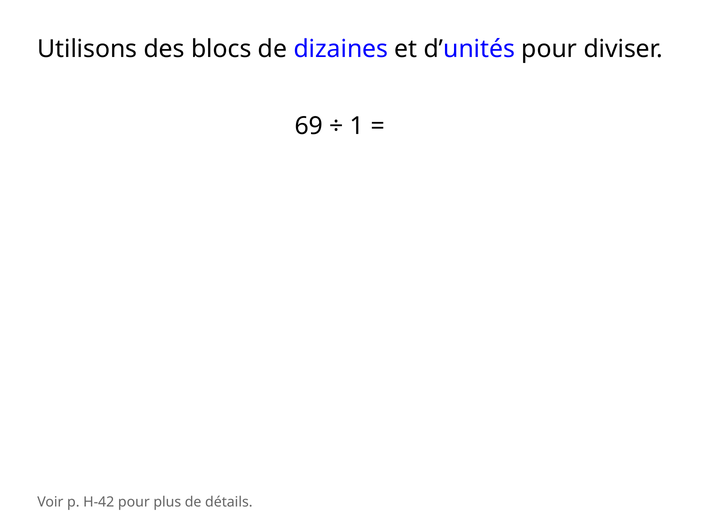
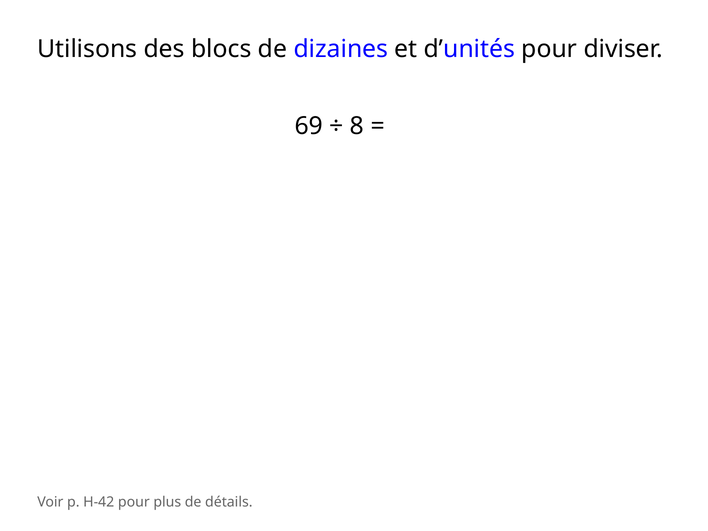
1: 1 -> 8 (357, 126)
